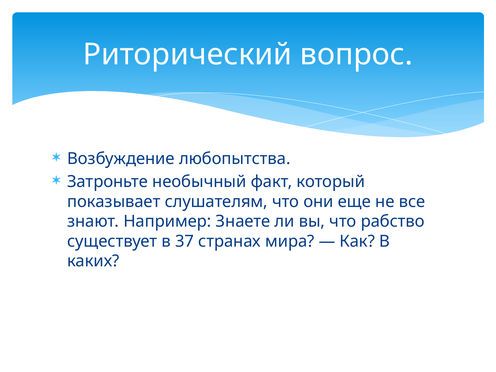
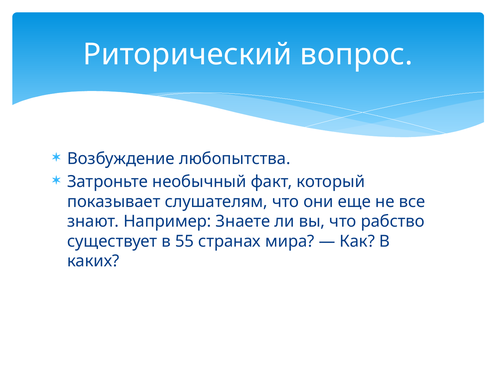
37: 37 -> 55 (185, 241)
